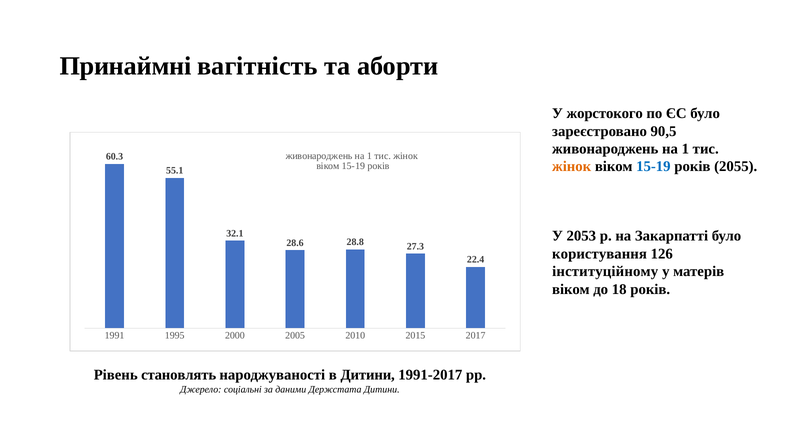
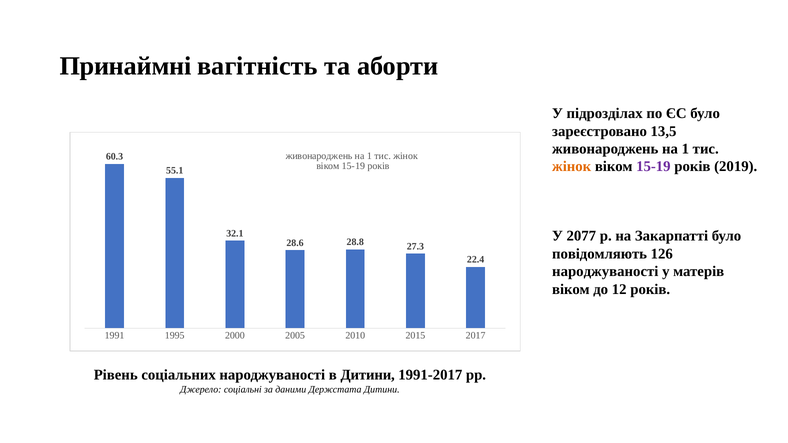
жорстокого: жорстокого -> підрозділах (605, 114)
90,5: 90,5 -> 13,5 (664, 131)
15-19 colour: blue -> purple (653, 167)
2055: 2055 -> 2019 (736, 167)
2053: 2053 -> 2077 (581, 236)
користування: користування -> повідомляють (600, 254)
інституційному: інституційному -> народжуваності (605, 272)
18: 18 -> 12 (619, 289)
становлять: становлять -> соціальних (179, 375)
